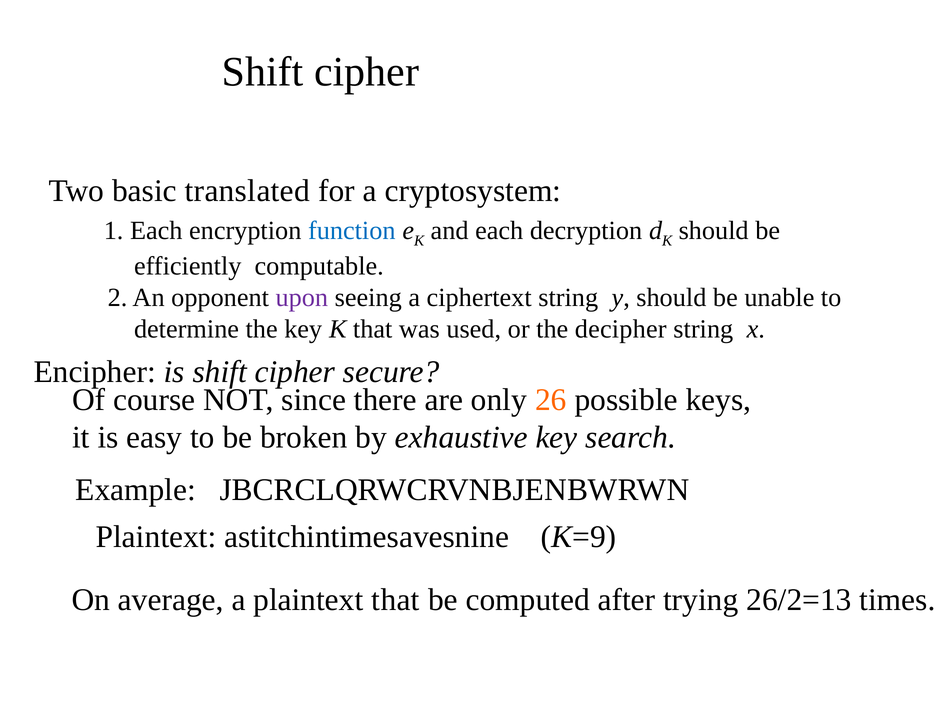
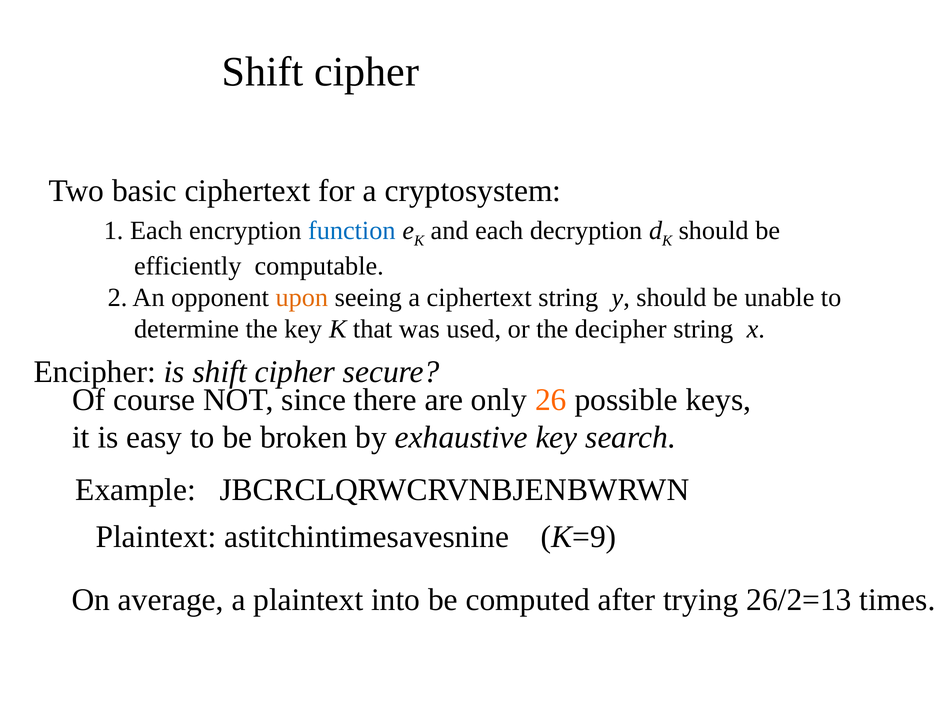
basic translated: translated -> ciphertext (247, 191)
upon colour: purple -> orange (302, 298)
plaintext that: that -> into (396, 601)
